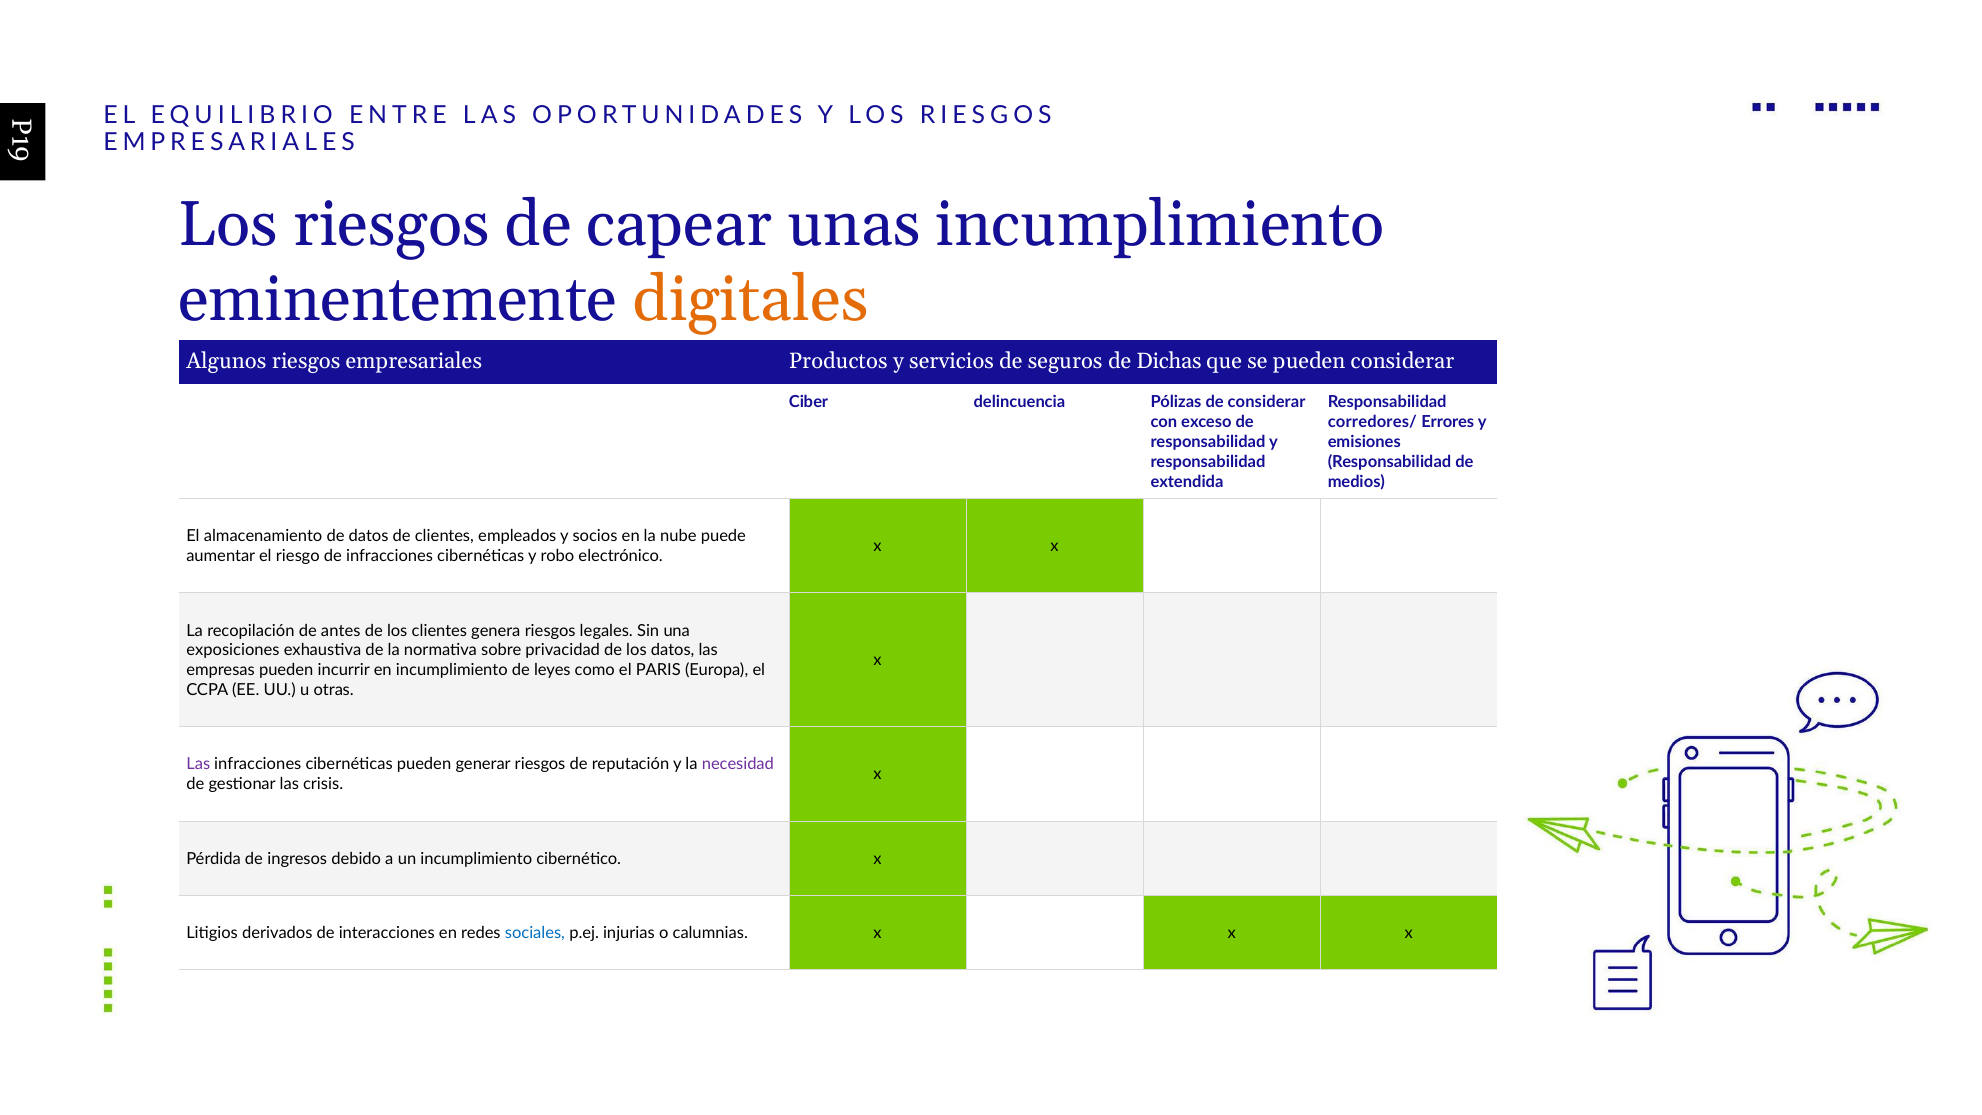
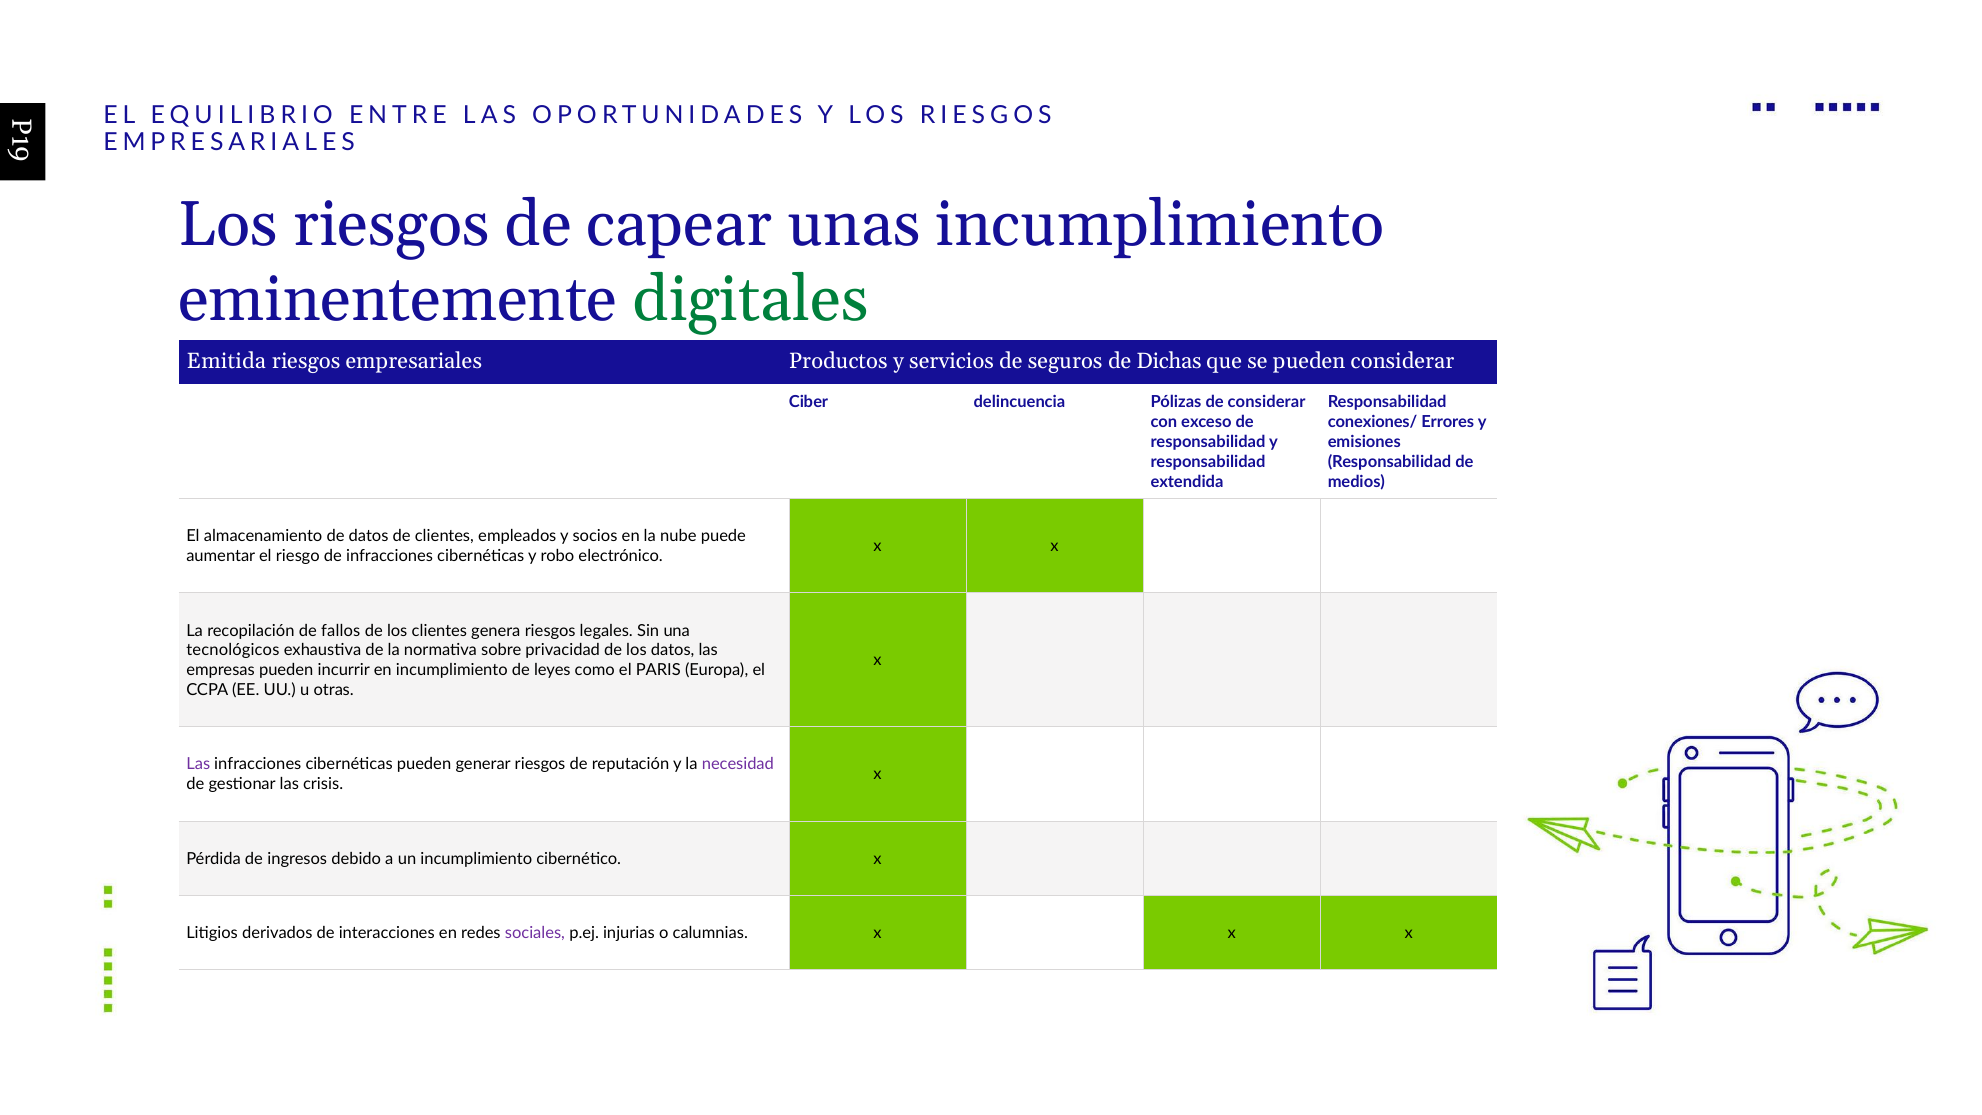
digitales colour: orange -> green (751, 300)
Algunos: Algunos -> Emitida (226, 361)
corredores/: corredores/ -> conexiones/ (1373, 422)
antes: antes -> fallos (341, 631)
exposiciones: exposiciones -> tecnológicos (233, 650)
sociales colour: blue -> purple (535, 933)
